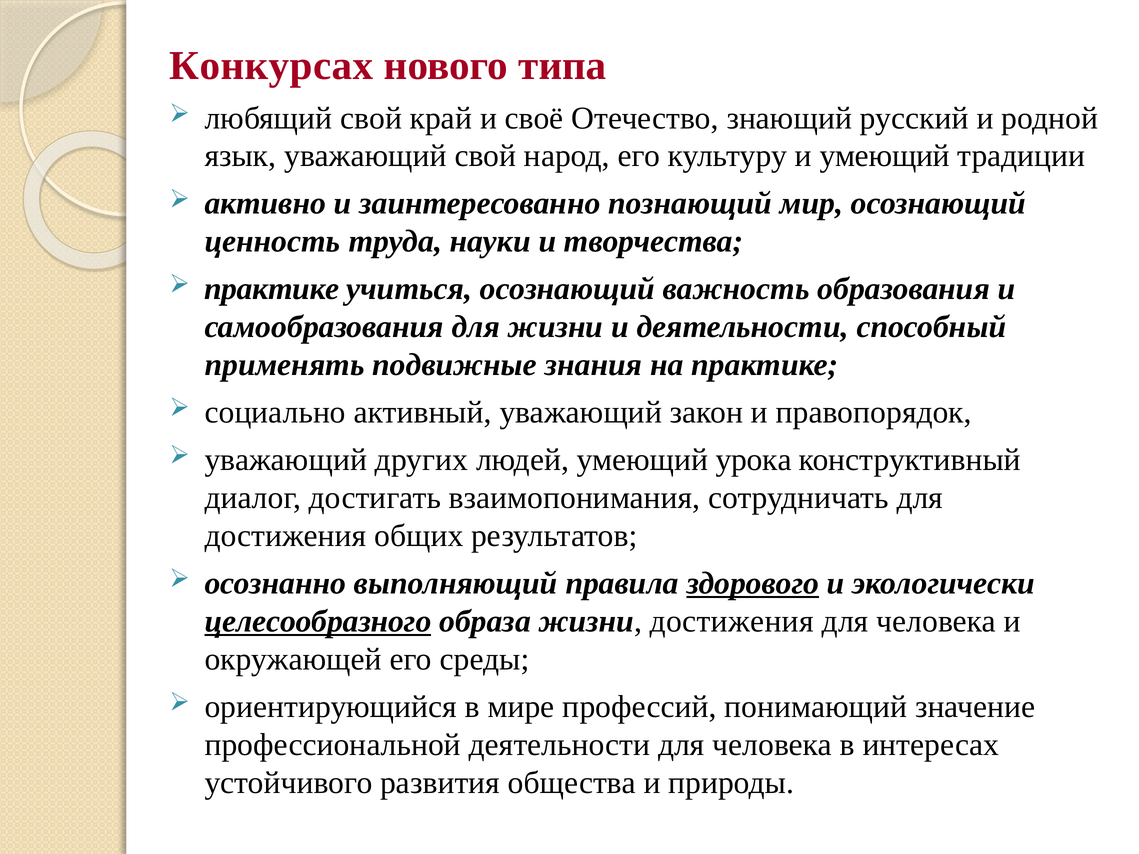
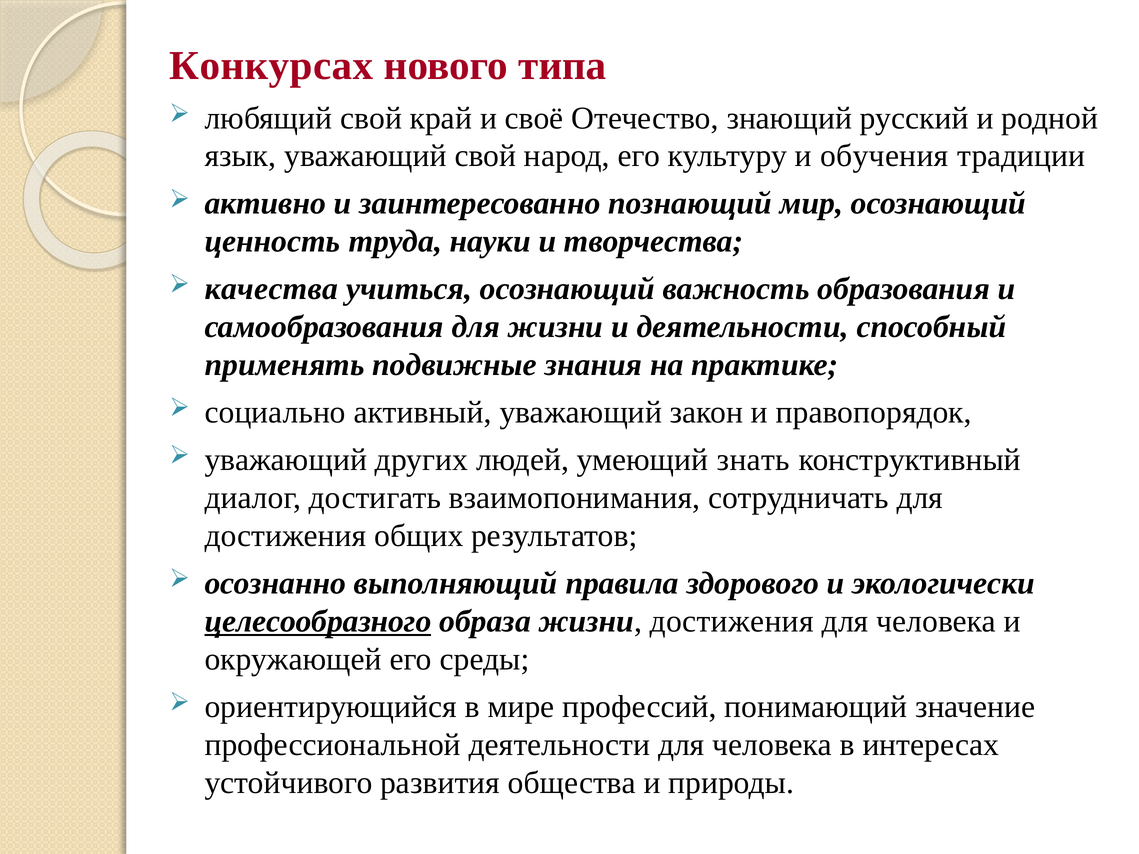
и умеющий: умеющий -> обучения (884, 156)
практике: практике -> качества (271, 289)
урока: урока -> знать (753, 460)
здорового underline: present -> none (753, 583)
